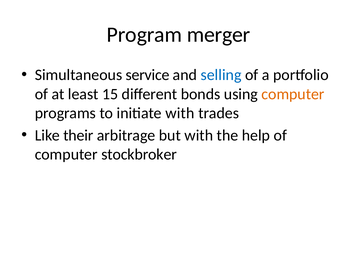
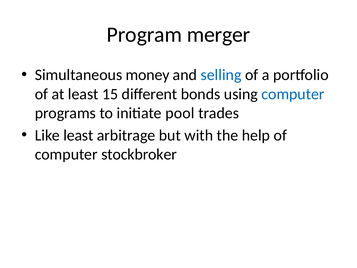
service: service -> money (148, 75)
computer colour: orange -> blue (293, 94)
initiate with: with -> pool (180, 113)
Like their: their -> least (78, 135)
